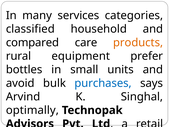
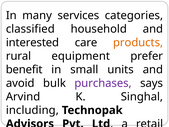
compared: compared -> interested (32, 42)
bottles: bottles -> benefit (24, 69)
purchases colour: blue -> purple (103, 83)
optimally: optimally -> including (32, 110)
